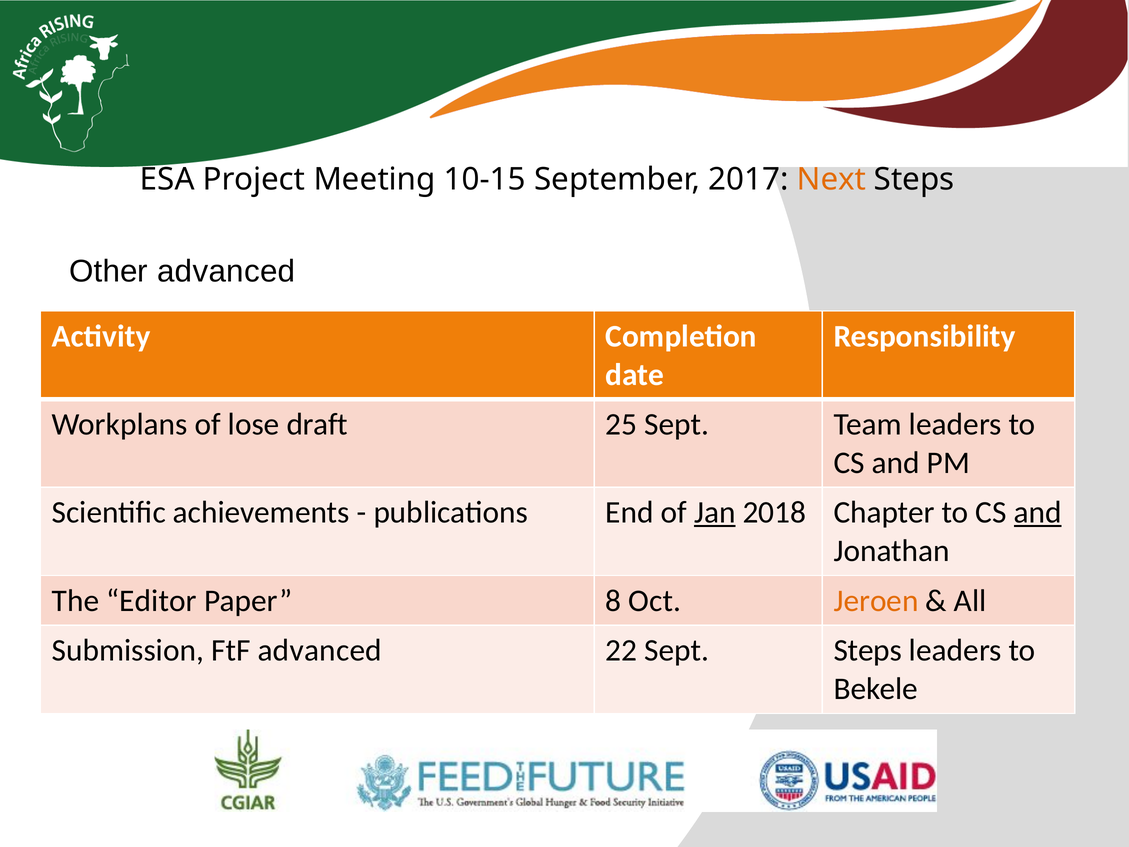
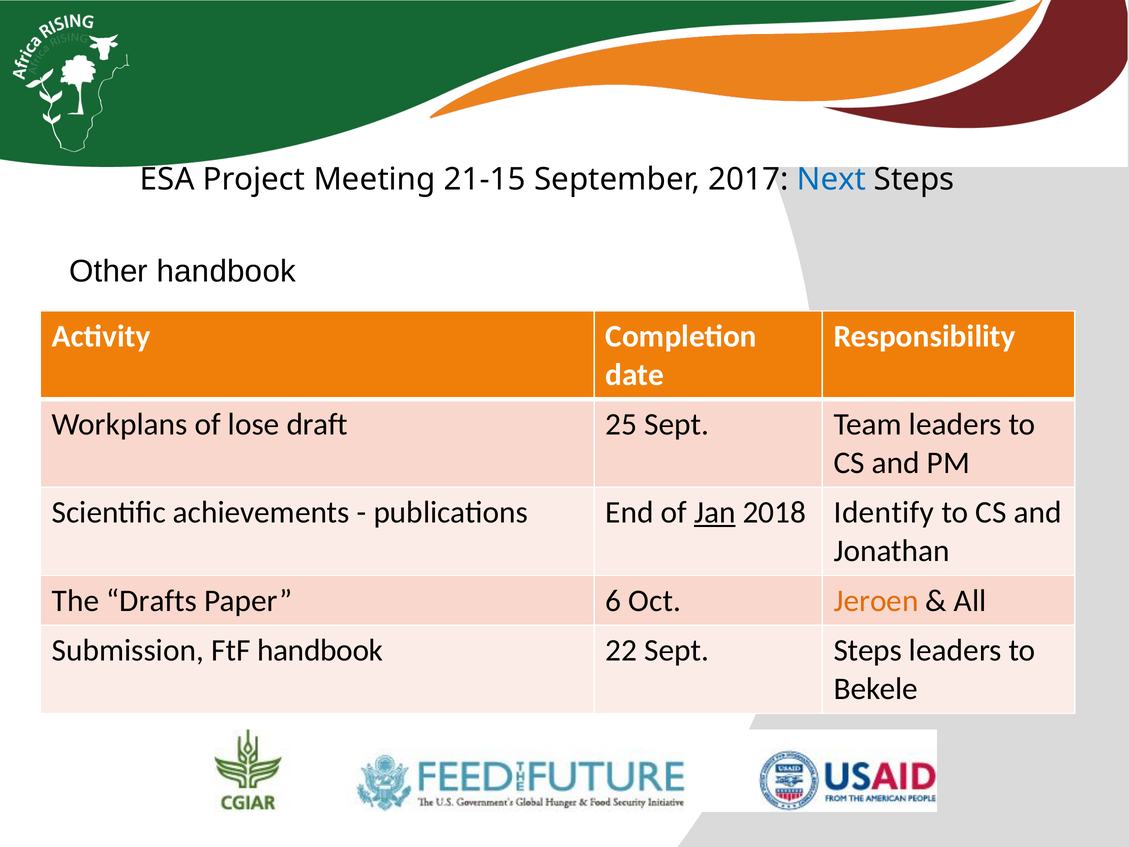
10-15: 10-15 -> 21-15 (485, 179)
Next colour: orange -> blue (831, 179)
Other advanced: advanced -> handbook (226, 271)
Chapter: Chapter -> Identify (884, 512)
and underline: present -> none (1038, 512)
Editor: Editor -> Drafts (152, 601)
8: 8 -> 6 (613, 601)
FtF advanced: advanced -> handbook (320, 650)
